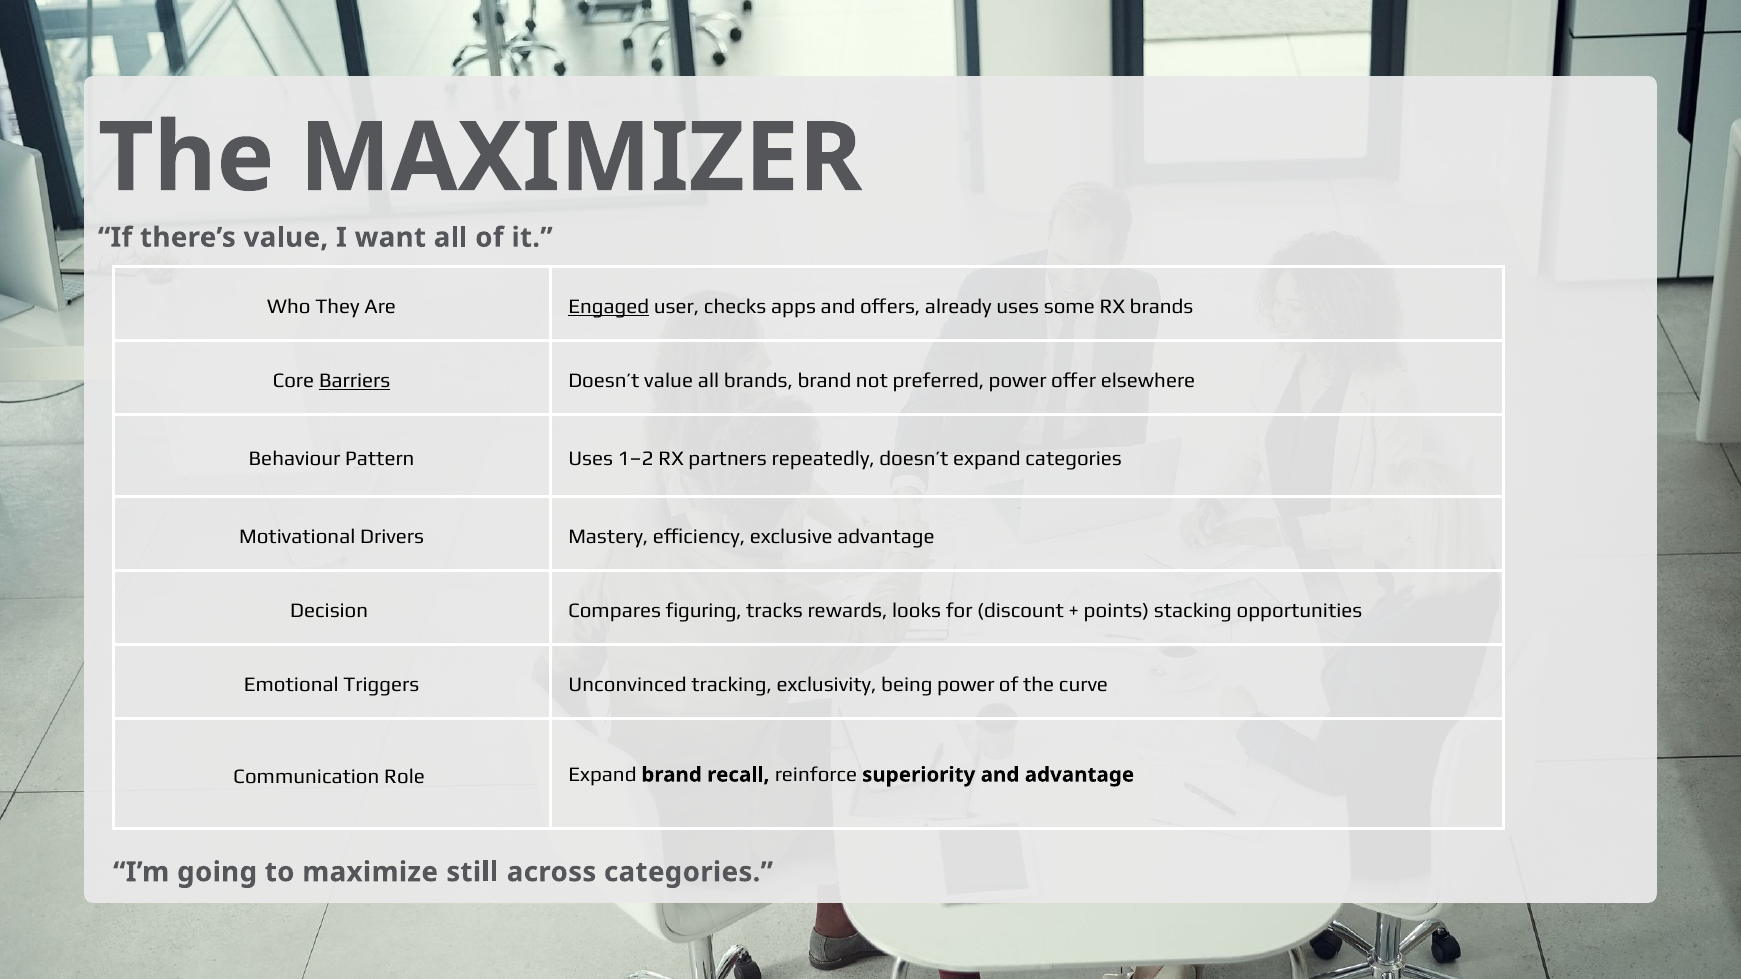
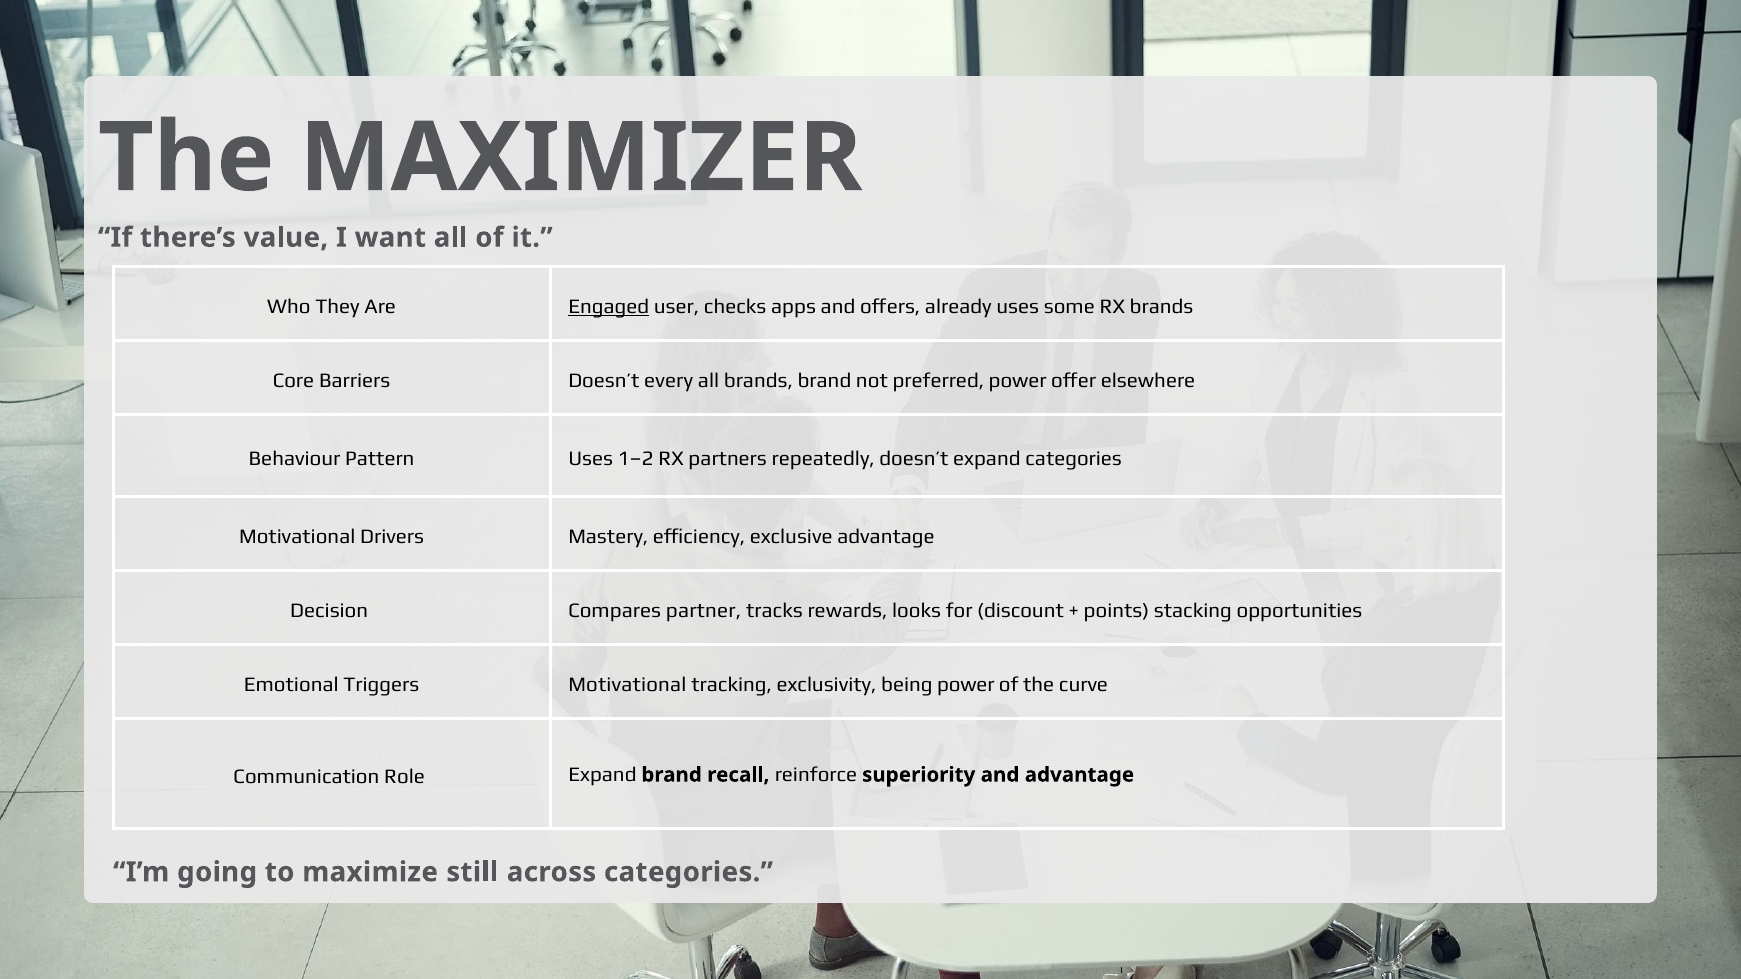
Barriers underline: present -> none (355, 380)
Doesn’t value: value -> every (669, 380)
figuring: figuring -> partner (703, 611)
Triggers Unconvinced: Unconvinced -> Motivational (627, 685)
